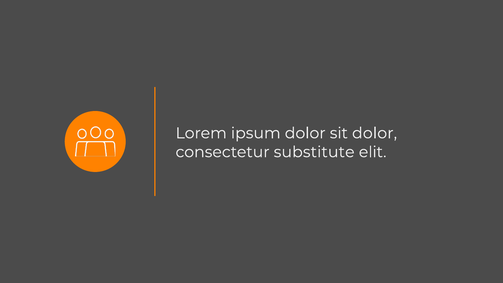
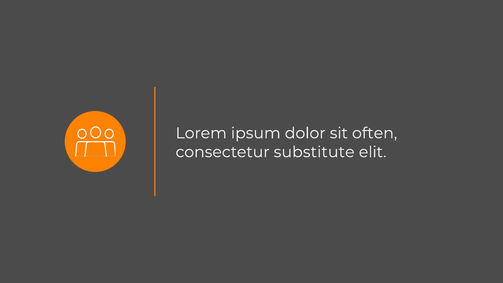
sit dolor: dolor -> often (375, 133)
